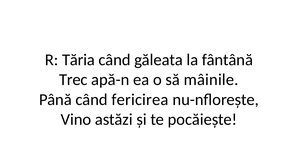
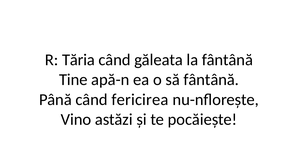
Trec: Trec -> Tine (73, 80)
să mâinile: mâinile -> fântână (211, 80)
